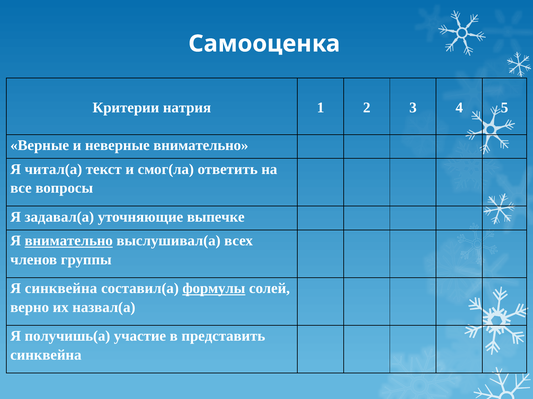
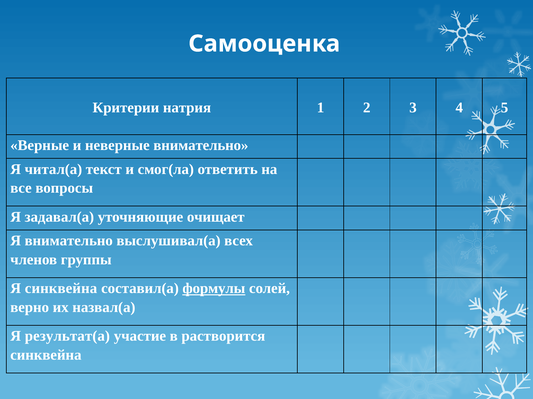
выпечке: выпечке -> очищает (216, 217)
внимательно underline: present -> none (69, 241)
получишь(а: получишь(а -> результат(а (67, 337)
представить: представить -> растворится (223, 337)
